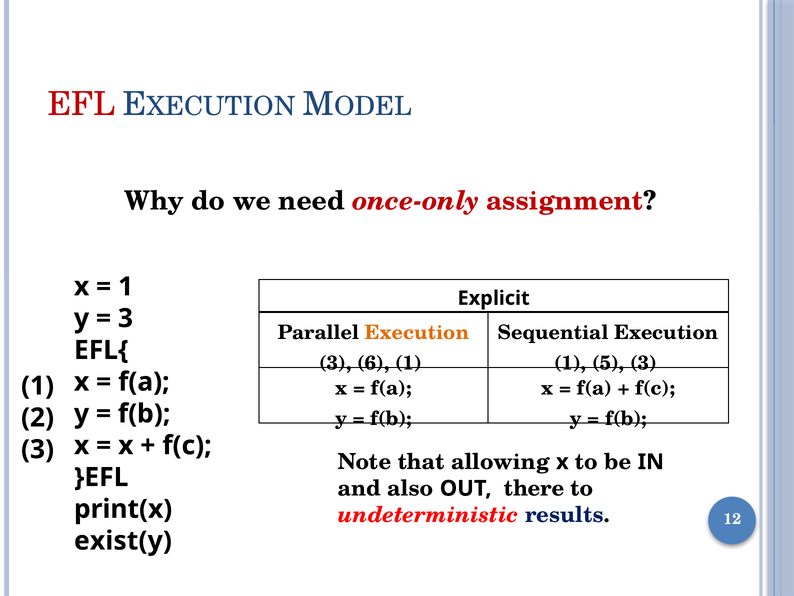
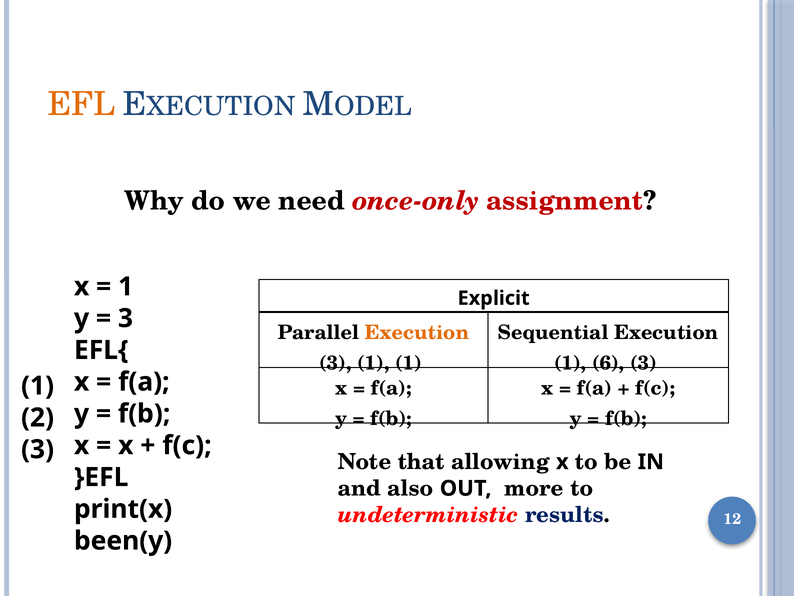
EFL colour: red -> orange (81, 104)
3 6: 6 -> 1 (373, 363)
5: 5 -> 6 (608, 363)
there: there -> more (534, 488)
exist(y: exist(y -> been(y (123, 540)
